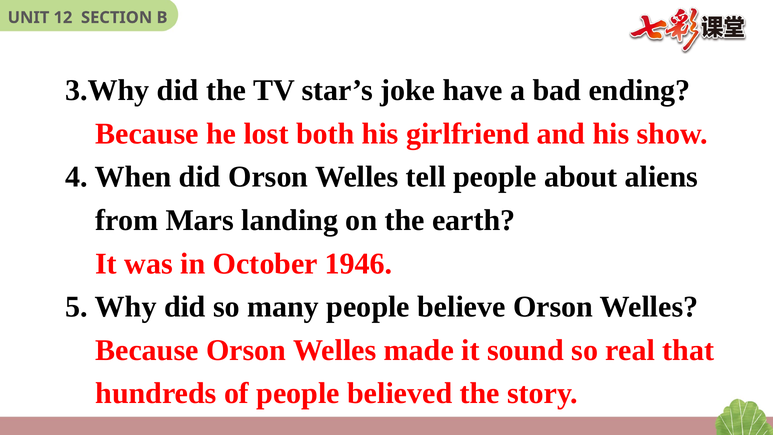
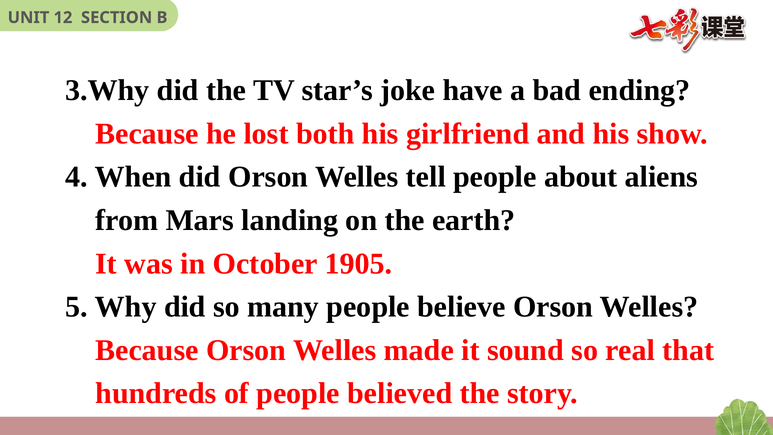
1946: 1946 -> 1905 (358, 263)
